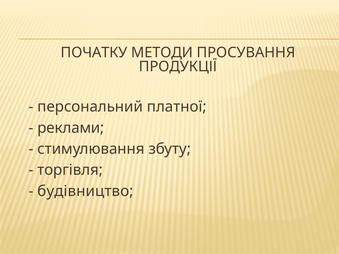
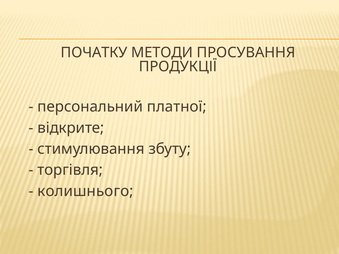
реклами: реклами -> відкрите (71, 128)
будівництво: будівництво -> колишнього (85, 191)
